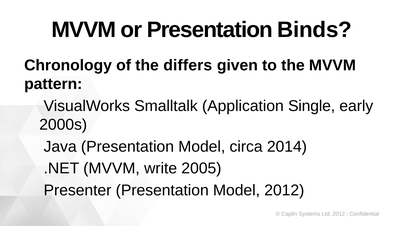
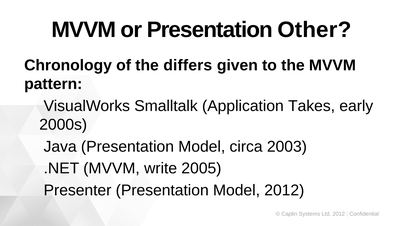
Binds: Binds -> Other (314, 30)
Single: Single -> Takes (312, 106)
2014: 2014 -> 2003 (287, 147)
